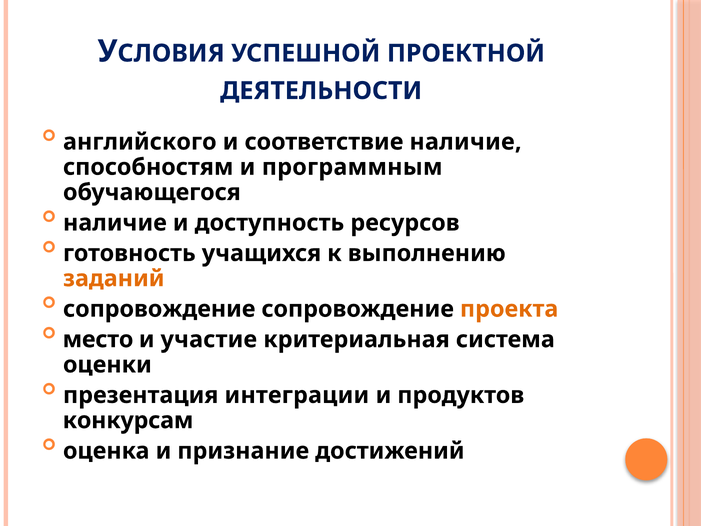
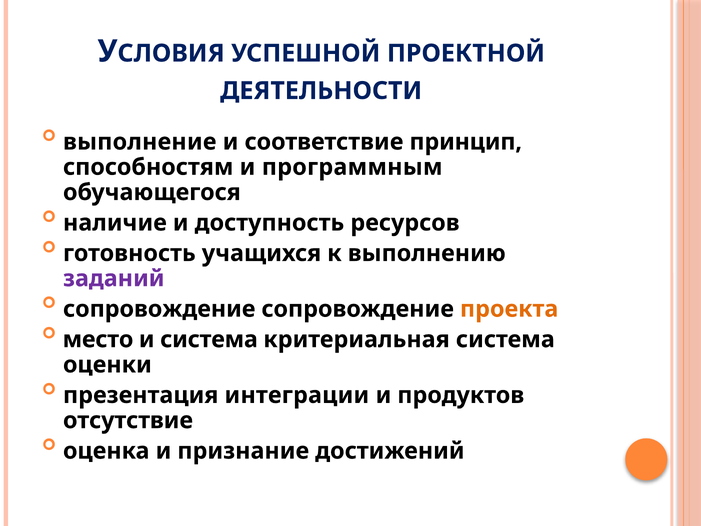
английского: английского -> выполнение (140, 142)
соответствие наличие: наличие -> принцип (466, 142)
заданий colour: orange -> purple (114, 278)
и участие: участие -> система (209, 339)
конкурсам: конкурсам -> отсутствие (128, 420)
